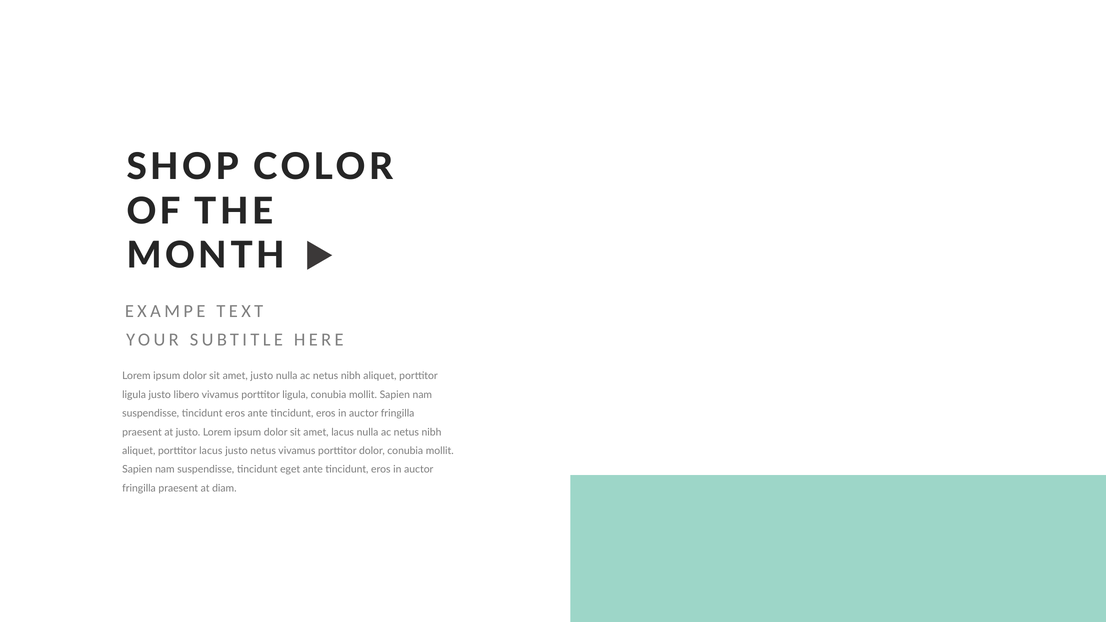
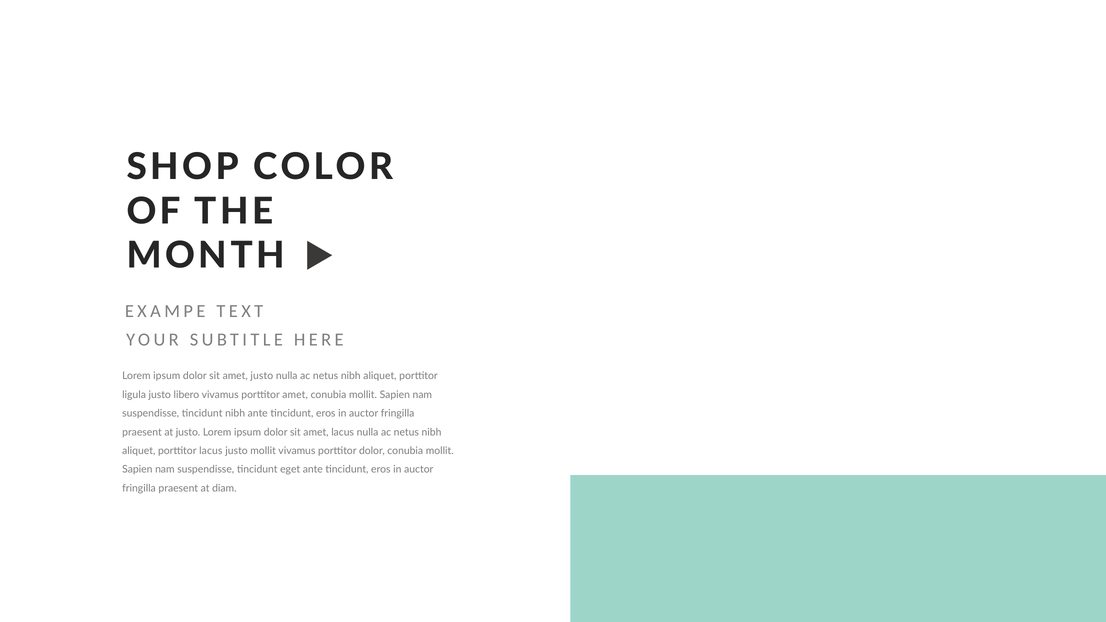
vivamus porttitor ligula: ligula -> amet (295, 395)
suspendisse tincidunt eros: eros -> nibh (235, 413)
justo netus: netus -> mollit (263, 451)
